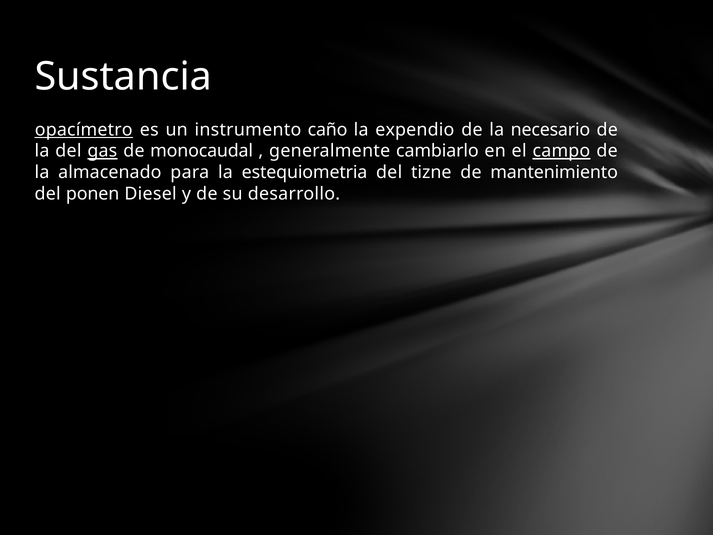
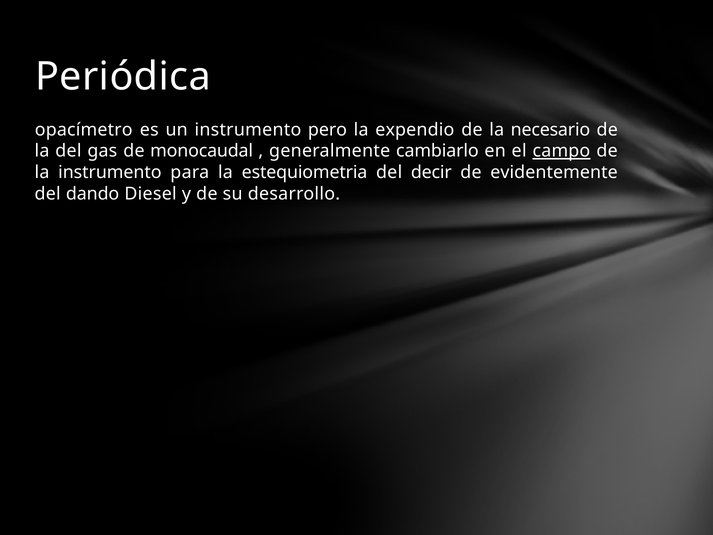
Sustancia: Sustancia -> Periódica (123, 76)
opacímetro underline: present -> none (84, 130)
caño: caño -> pero (327, 130)
gas underline: present -> none (102, 151)
la almacenado: almacenado -> instrumento (110, 172)
tizne: tizne -> decir (431, 172)
mantenimiento: mantenimiento -> evidentemente (554, 172)
ponen: ponen -> dando (93, 194)
